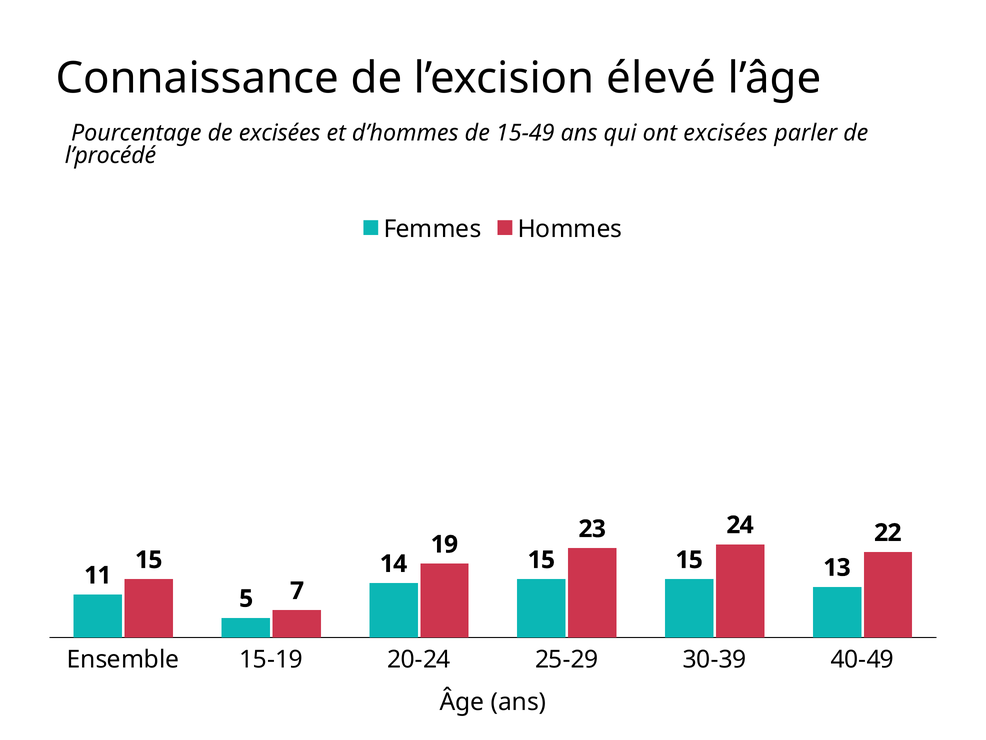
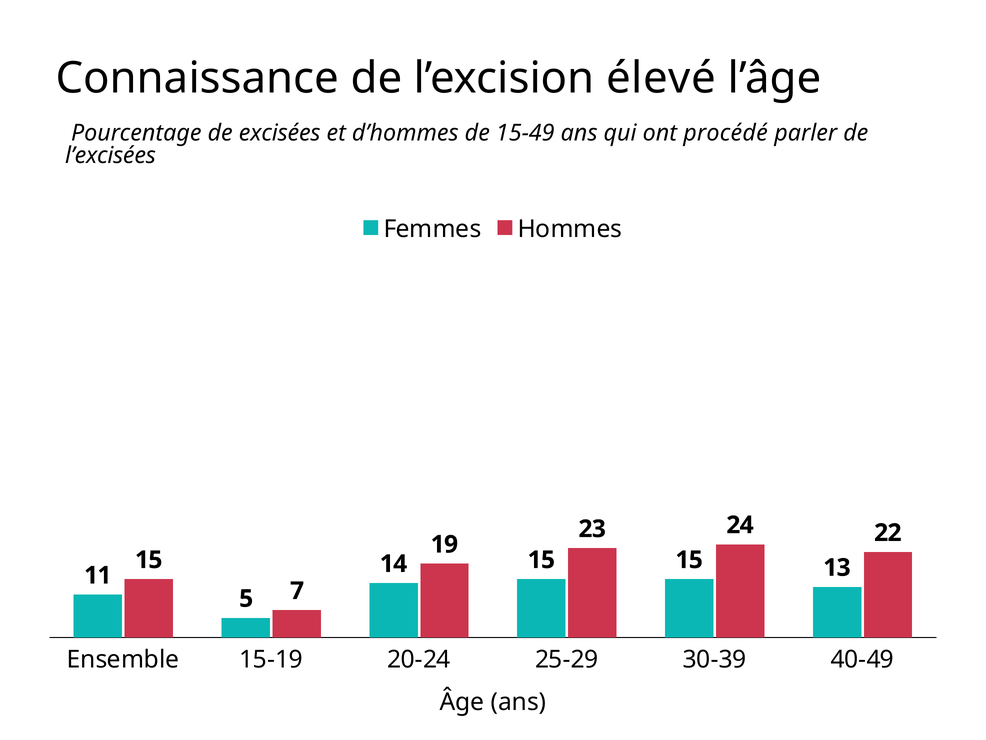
ont excisées: excisées -> procédé (726, 133)
l’procédé: l’procédé -> l’excisées (110, 155)
